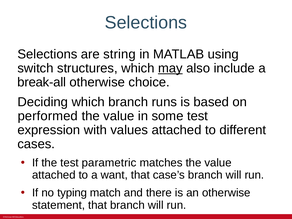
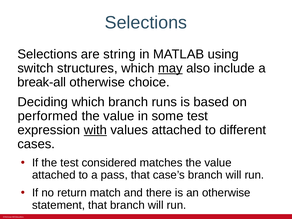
with underline: none -> present (95, 130)
parametric: parametric -> considered (109, 163)
want: want -> pass (114, 175)
typing: typing -> return (72, 193)
